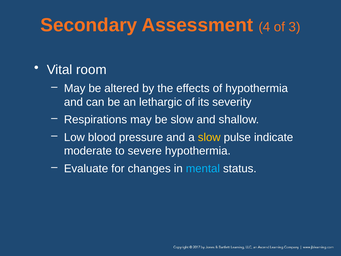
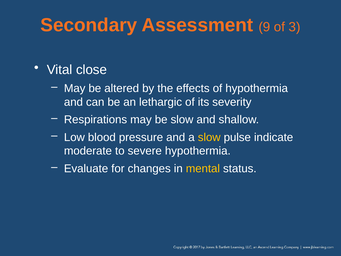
4: 4 -> 9 (264, 27)
room: room -> close (91, 70)
mental colour: light blue -> yellow (203, 168)
